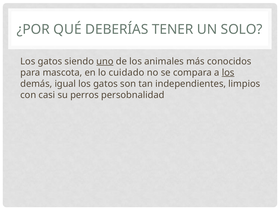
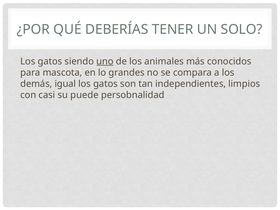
cuidado: cuidado -> grandes (127, 73)
los underline: present -> none (228, 73)
perros: perros -> puede (84, 95)
